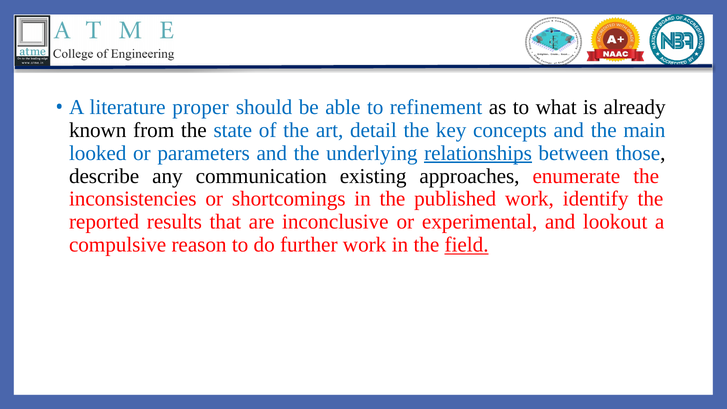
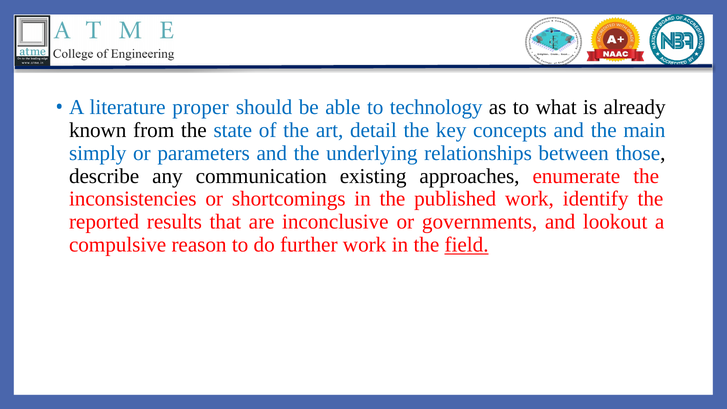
refinement: refinement -> technology (436, 107)
looked: looked -> simply (98, 153)
relationships underline: present -> none (478, 153)
experimental: experimental -> governments (480, 222)
